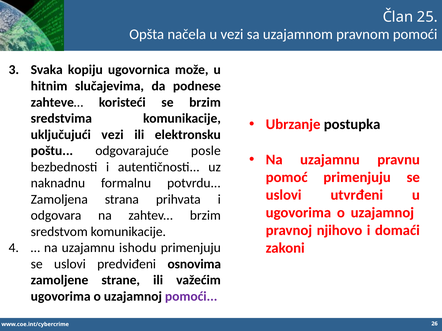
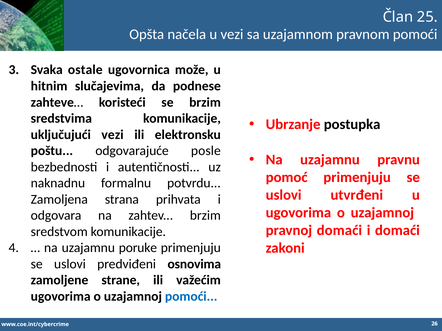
kopiju: kopiju -> ostale (85, 70)
pravnoj njihovo: njihovo -> domaći (339, 231)
ishodu: ishodu -> poruke (138, 248)
pomoći colour: purple -> blue (191, 297)
